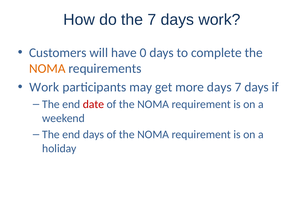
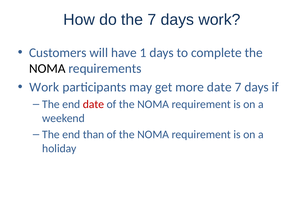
0: 0 -> 1 (143, 53)
NOMA colour: orange -> black (47, 69)
more days: days -> date (219, 87)
end days: days -> than (94, 135)
